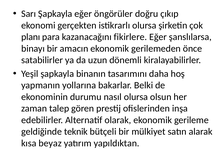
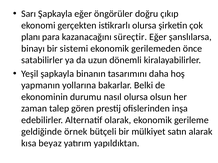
fikirlere: fikirlere -> süreçtir (130, 37)
amacın: amacın -> sistemi (74, 49)
teknik: teknik -> örnek (76, 132)
